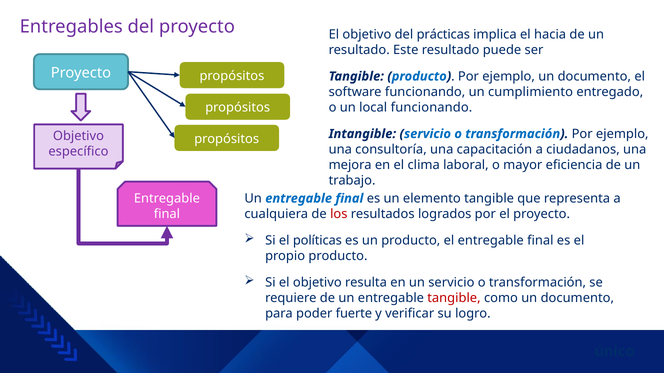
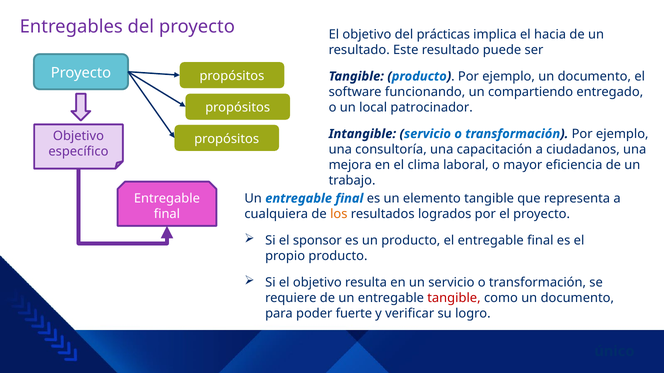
cumplimiento: cumplimiento -> compartiendo (531, 92)
local funcionando: funcionando -> patrocinador (432, 107)
los colour: red -> orange (339, 214)
políticas: políticas -> sponsor (317, 241)
